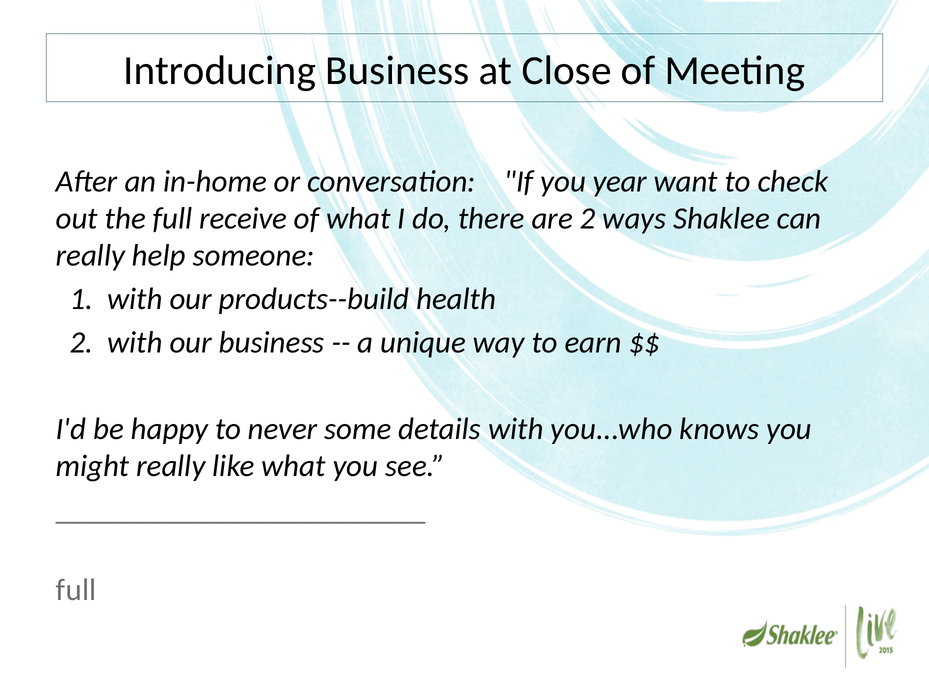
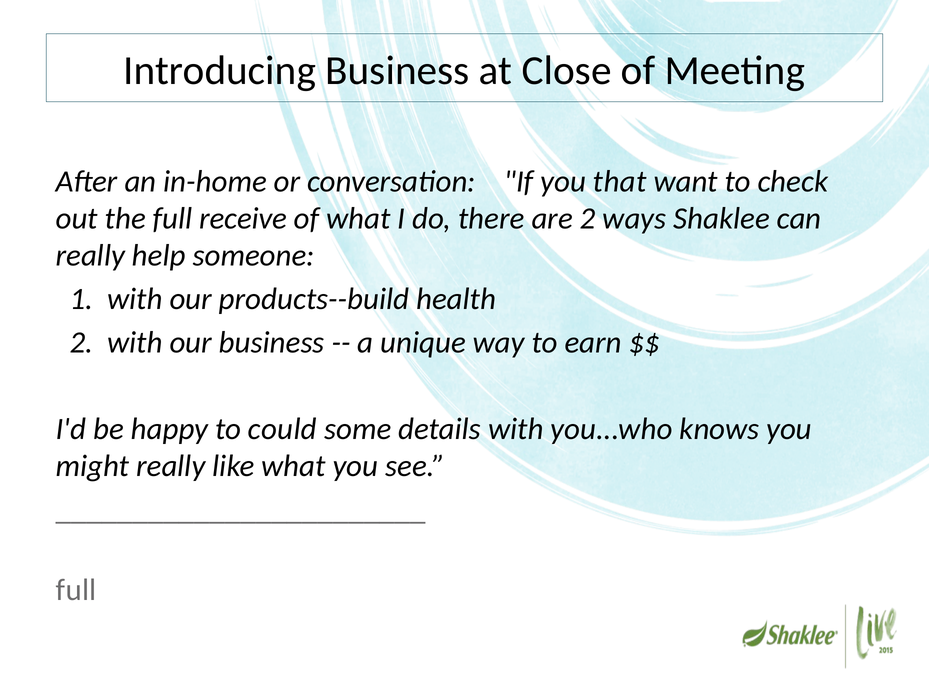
year: year -> that (620, 181)
never: never -> could (282, 429)
